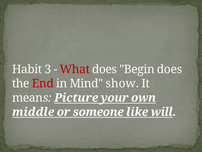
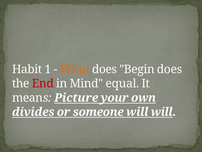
3: 3 -> 1 (48, 69)
What colour: red -> orange (75, 69)
show: show -> equal (122, 83)
middle: middle -> divides (33, 112)
someone like: like -> will (137, 112)
